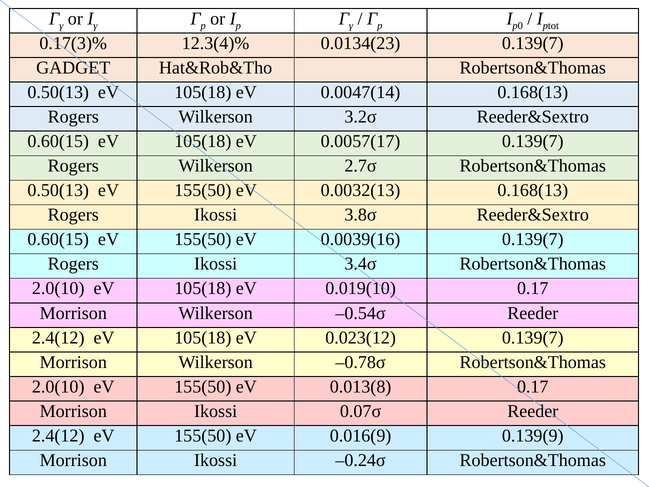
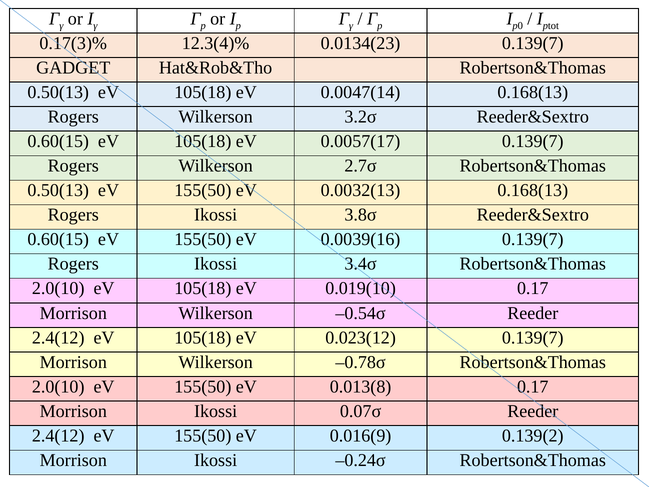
0.139(9: 0.139(9 -> 0.139(2 (533, 436)
